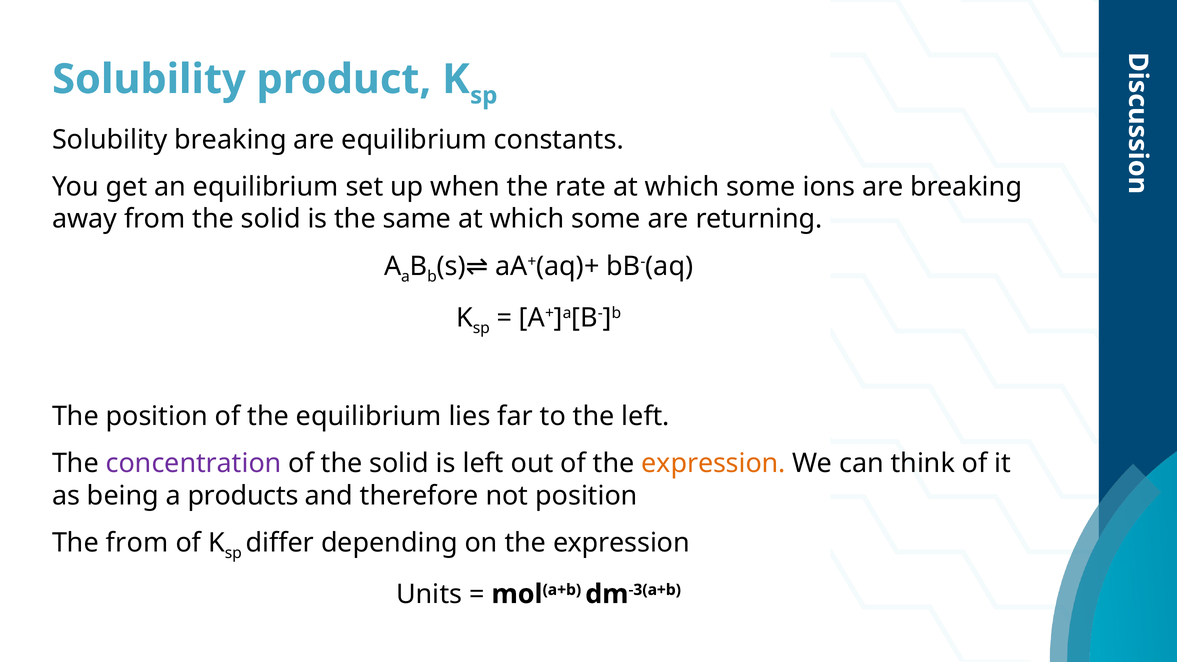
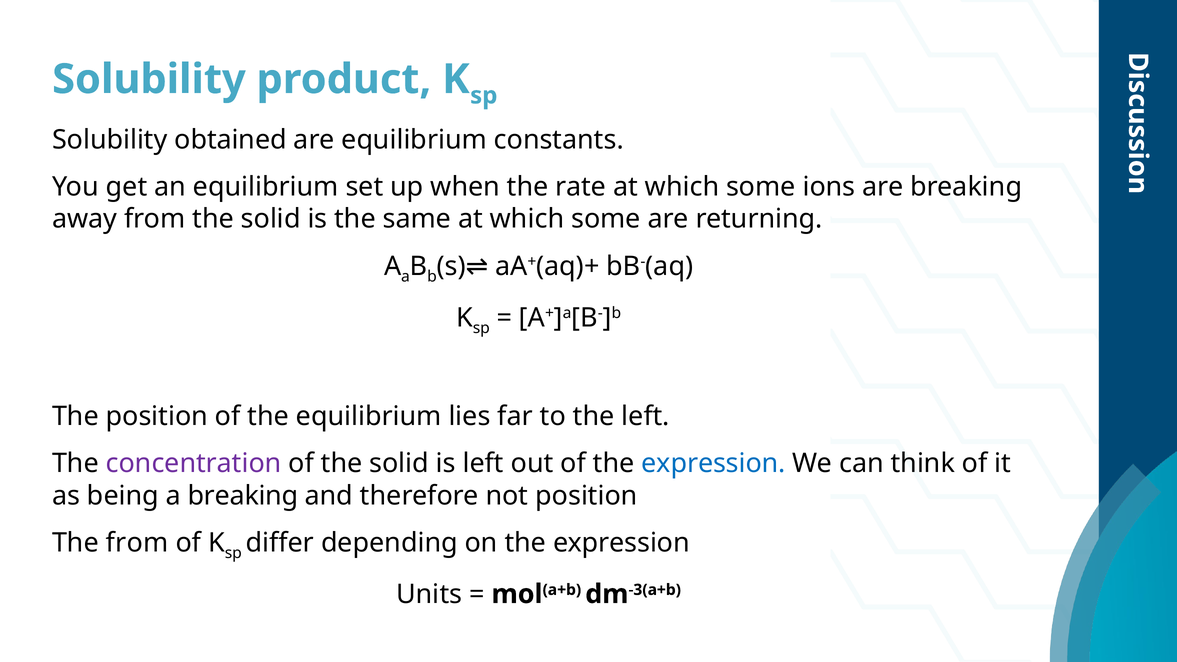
Solubility breaking: breaking -> obtained (231, 140)
expression colour: orange -> blue (713, 463)
a products: products -> breaking (243, 496)
